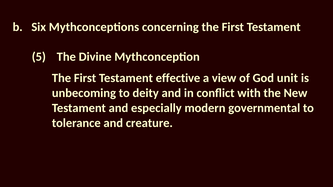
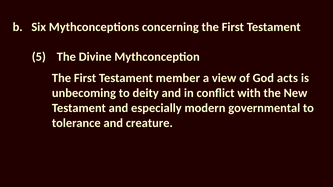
effective: effective -> member (178, 78)
unit: unit -> acts (287, 78)
